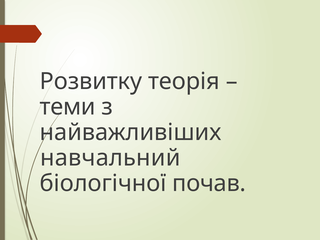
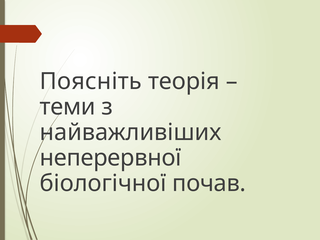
Розвитку: Розвитку -> Поясніть (91, 81)
навчальний: навчальний -> неперервної (111, 158)
